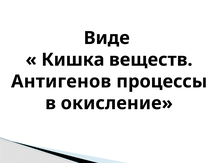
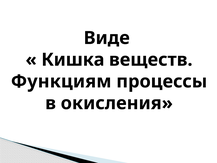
Антигенов: Антигенов -> Функциям (61, 81)
окисление: окисление -> окисления (117, 103)
